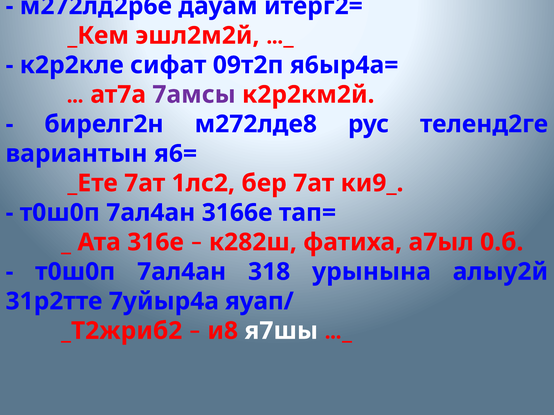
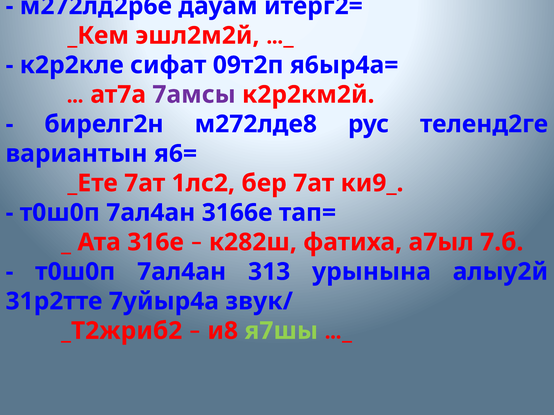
0.б: 0.б -> 7.б (502, 242)
318: 318 -> 313 (269, 272)
яуап/: яуап/ -> звук/ (259, 302)
я7шы colour: white -> light green (281, 331)
